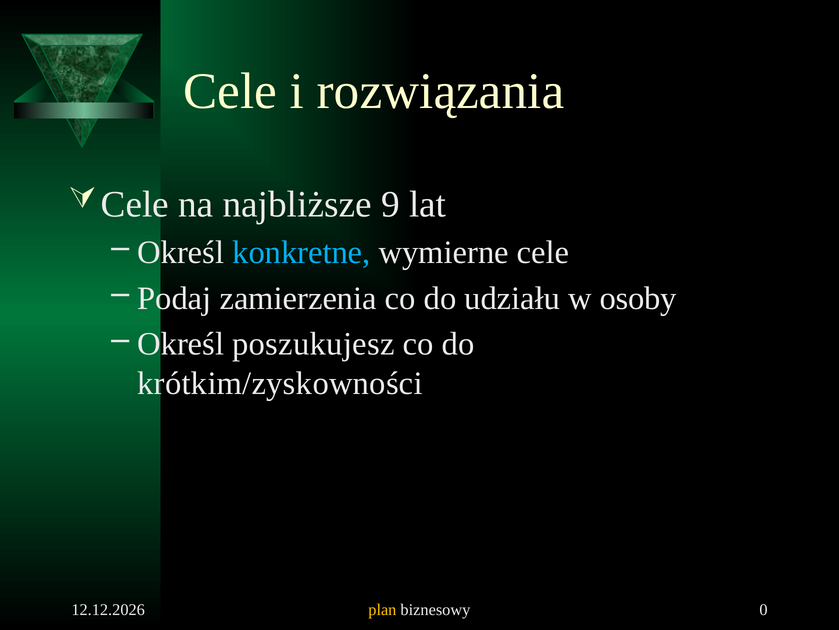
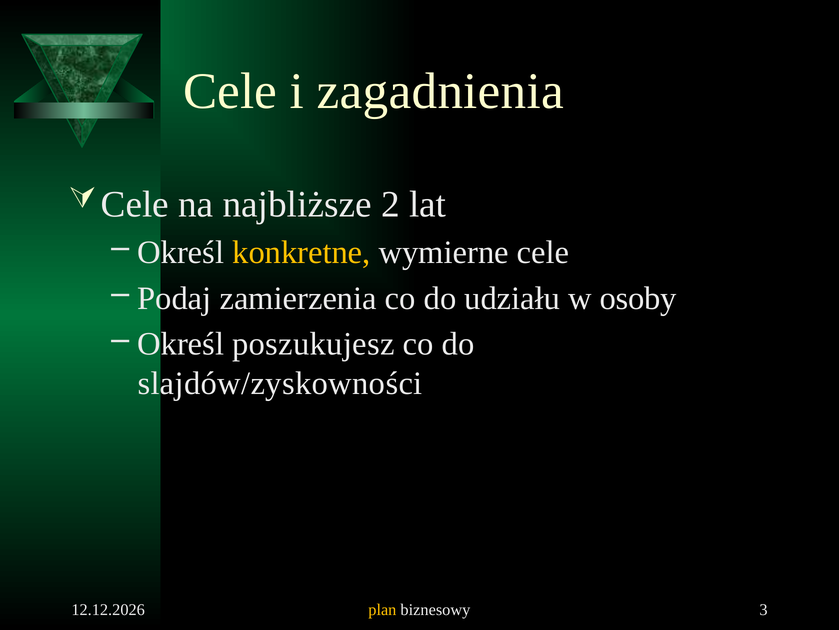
rozwiązania: rozwiązania -> zagadnienia (440, 91)
9: 9 -> 2 (390, 204)
konkretne colour: light blue -> yellow (301, 252)
krótkim/zyskowności: krótkim/zyskowności -> slajdów/zyskowności (280, 383)
0: 0 -> 3 (764, 609)
